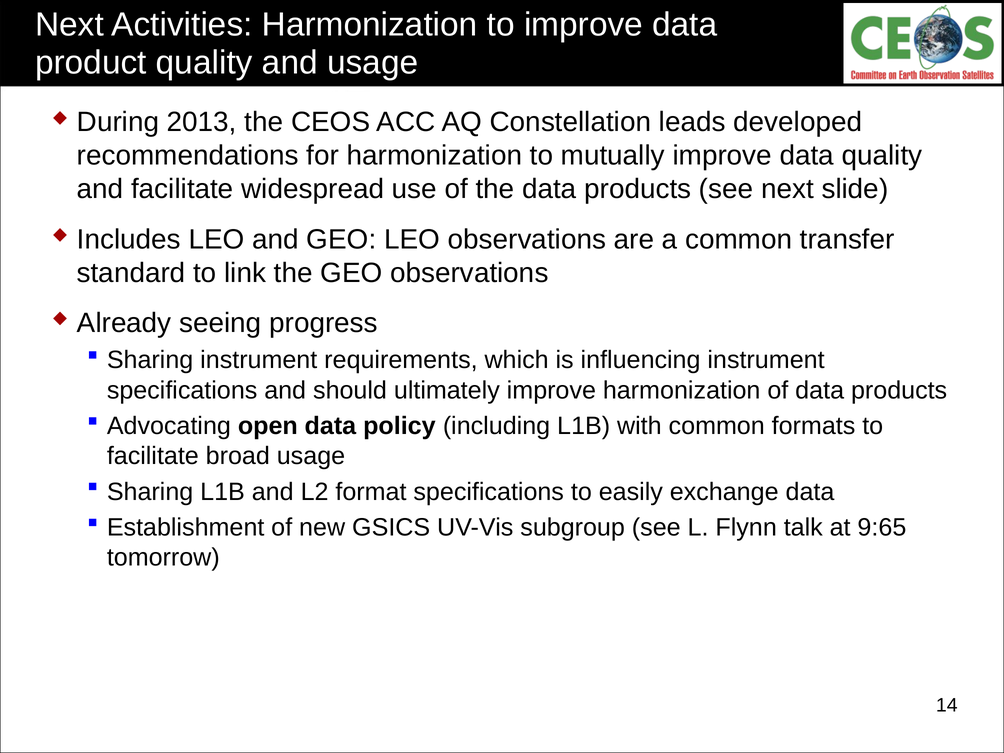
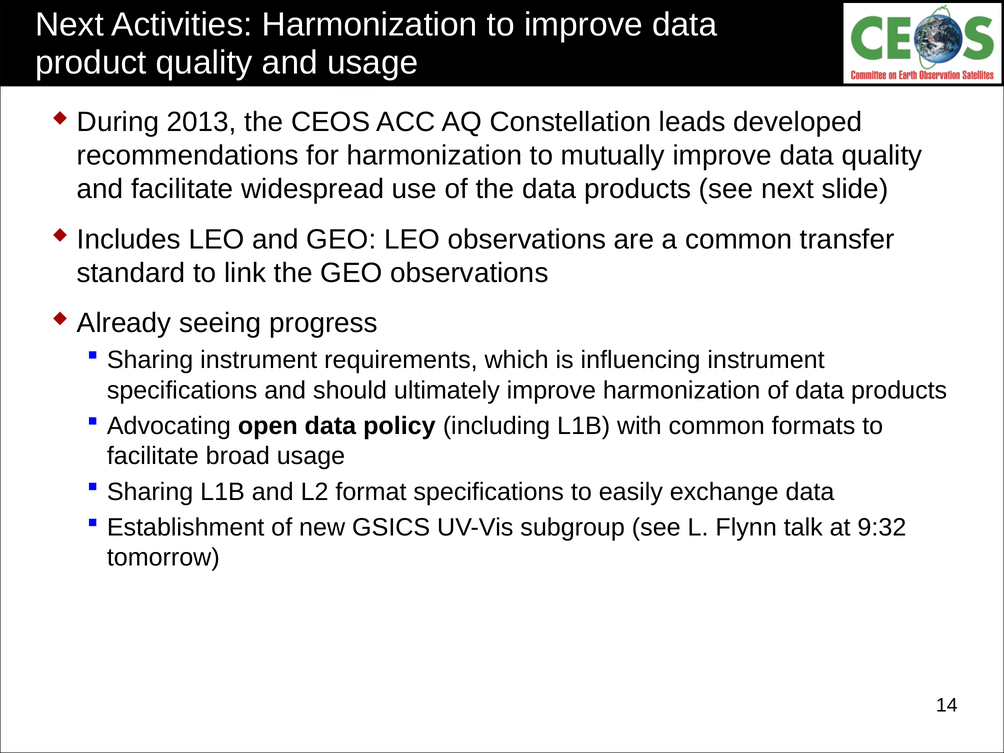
9:65: 9:65 -> 9:32 (882, 528)
